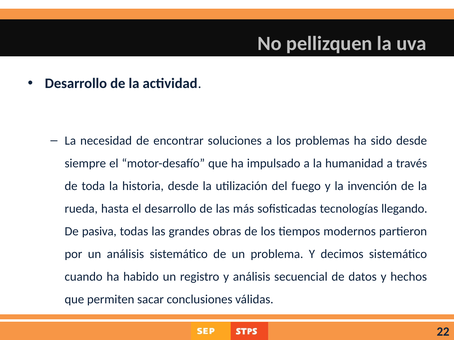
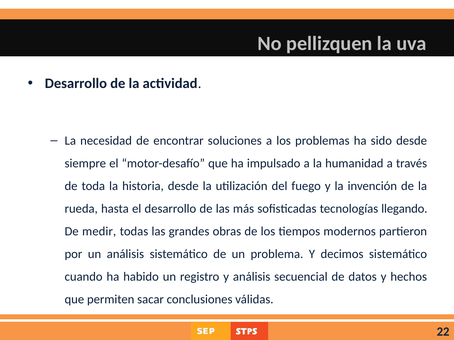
pasiva: pasiva -> medir (99, 232)
